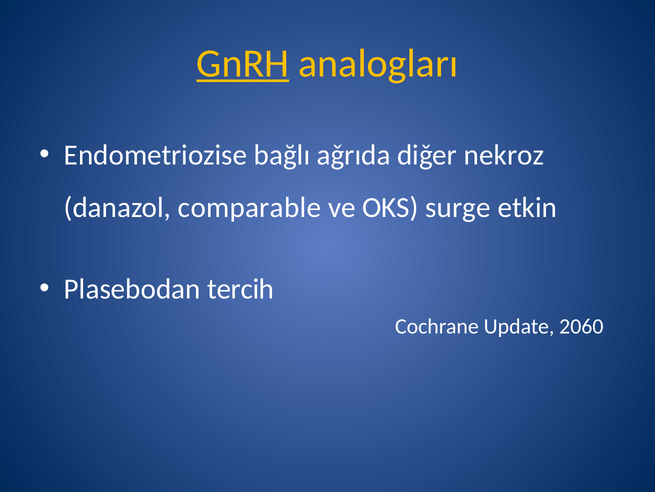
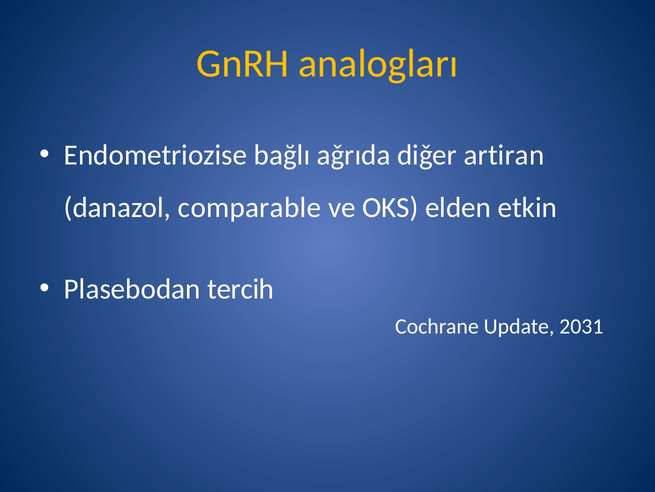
GnRH underline: present -> none (243, 63)
nekroz: nekroz -> artiran (504, 155)
surge: surge -> elden (458, 207)
2060: 2060 -> 2031 (581, 326)
